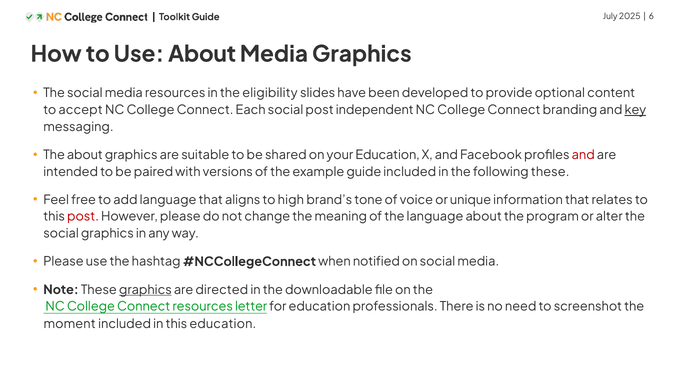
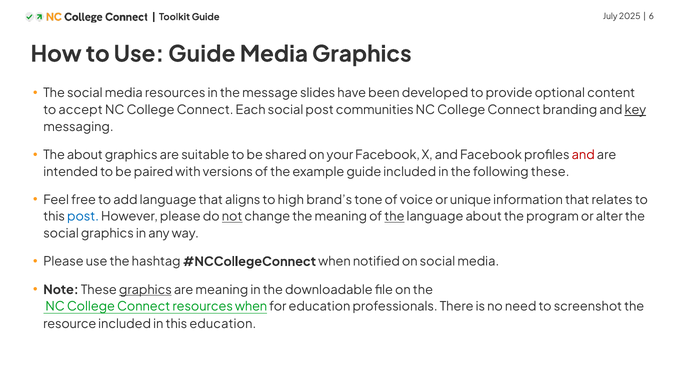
Use About: About -> Guide (202, 54)
eligibility: eligibility -> message (270, 93)
independent: independent -> communities (375, 110)
your Education: Education -> Facebook (388, 155)
post colour: red -> blue (83, 217)
not underline: none -> present (232, 217)
the underline: none -> present (394, 217)
are directed: directed -> meaning (222, 290)
resources letter: letter -> when (251, 307)
moment: moment -> resource (70, 324)
